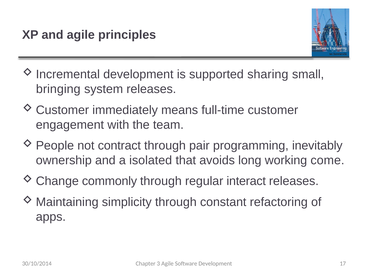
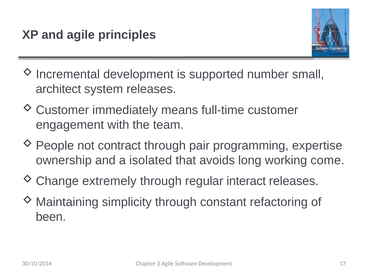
sharing: sharing -> number (268, 74)
bringing: bringing -> architect (58, 89)
inevitably: inevitably -> expertise (317, 146)
commonly: commonly -> extremely (109, 181)
apps: apps -> been (51, 217)
